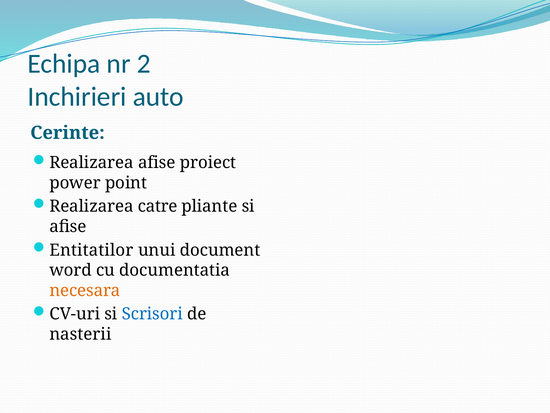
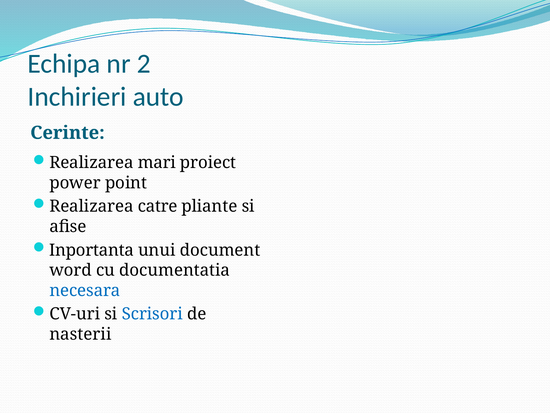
Realizarea afise: afise -> mari (157, 163)
Entitatilor: Entitatilor -> Inportanta (92, 250)
necesara colour: orange -> blue (85, 290)
